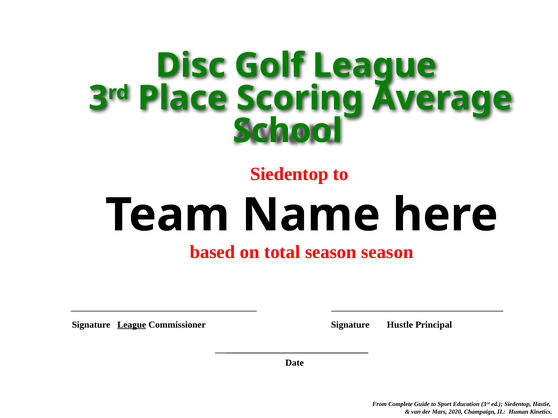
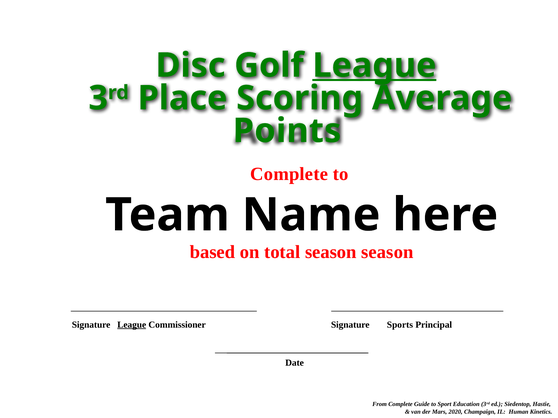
League underline: none -> present (374, 66)
School: School -> Points (287, 131)
Siedentop: Siedentop -> Complete (289, 174)
Hustle: Hustle -> Sports (400, 325)
